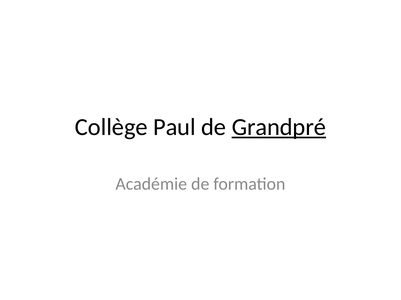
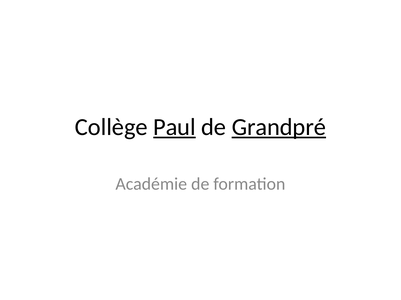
Paul underline: none -> present (174, 127)
